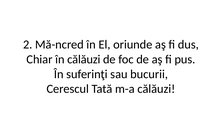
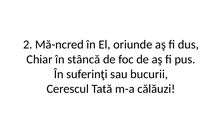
în călăuzi: călăuzi -> stâncă (84, 59)
